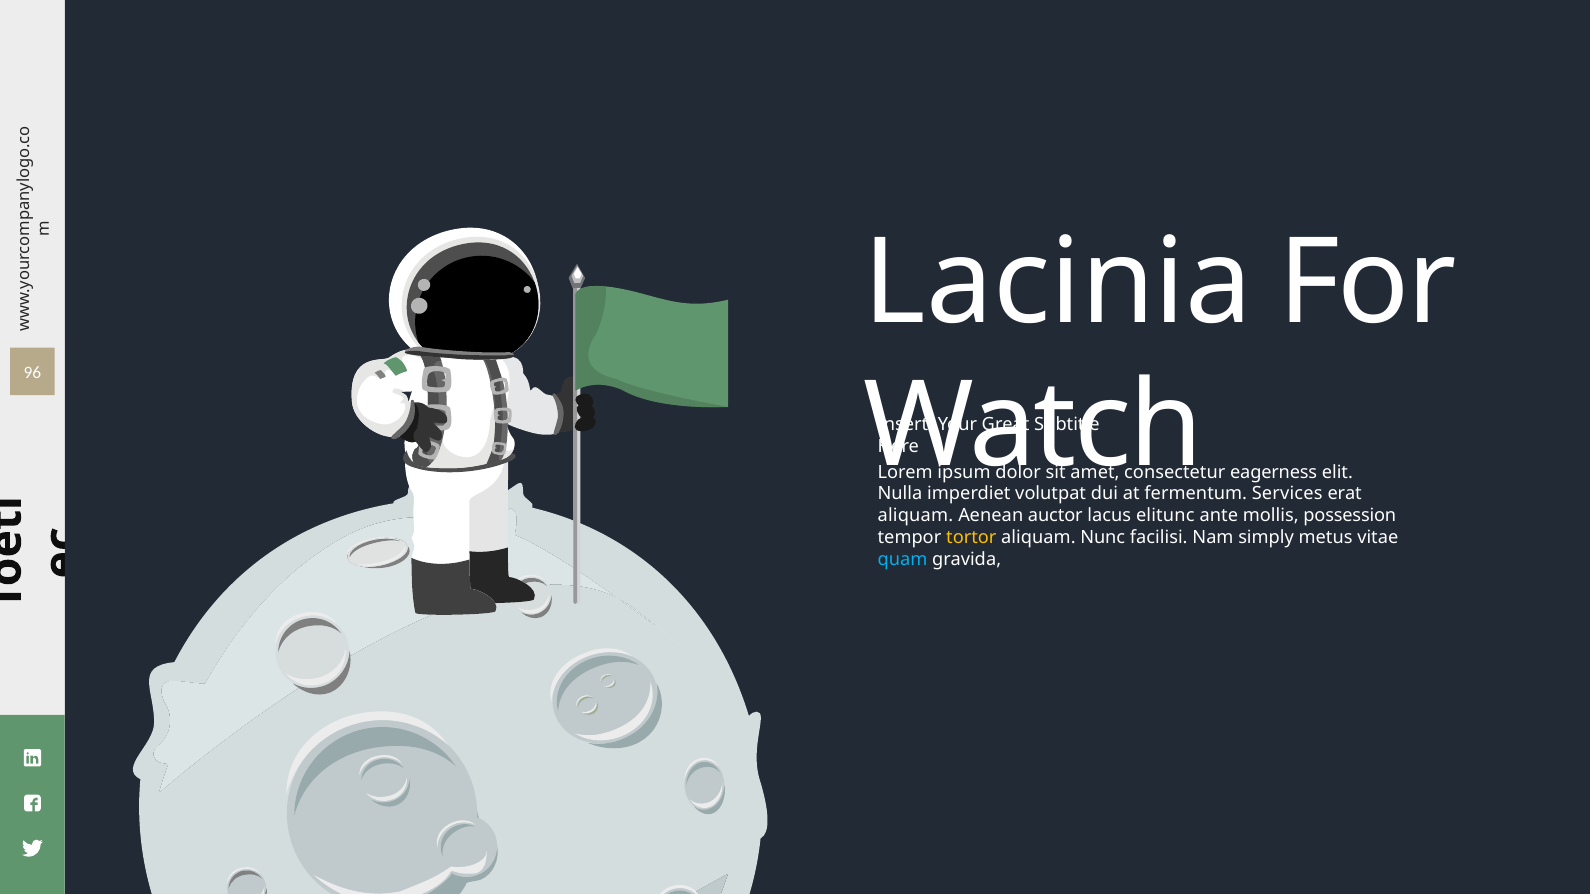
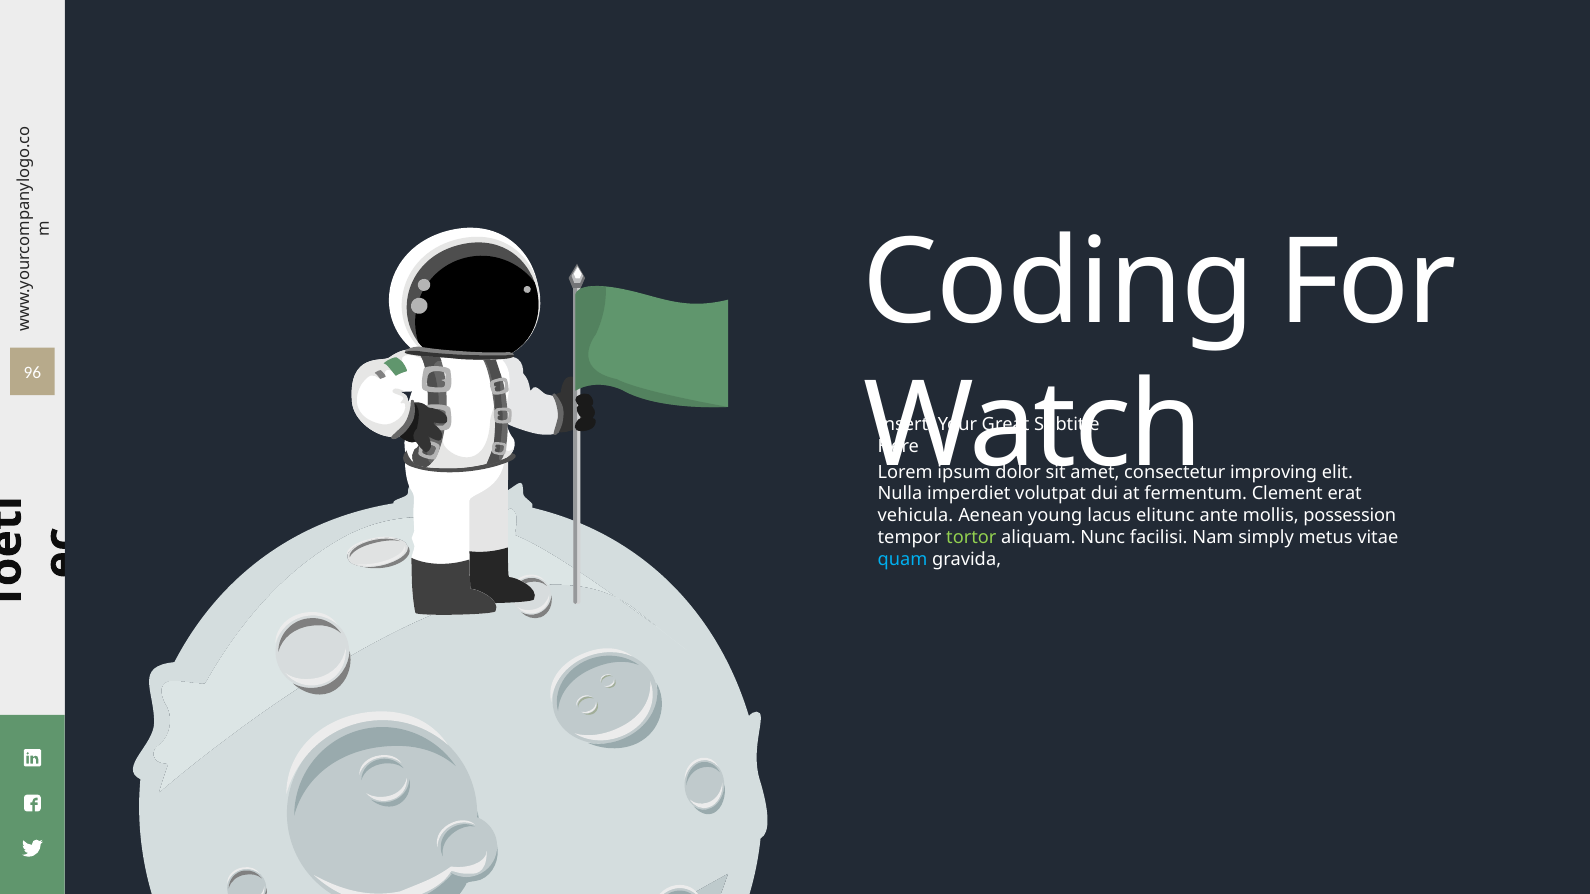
Lacinia: Lacinia -> Coding (1059, 283)
eagerness: eagerness -> improving (1274, 472)
Services: Services -> Clement (1287, 494)
aliquam: aliquam -> vehicula (916, 516)
auctor: auctor -> young (1055, 516)
tortor colour: yellow -> light green (971, 538)
